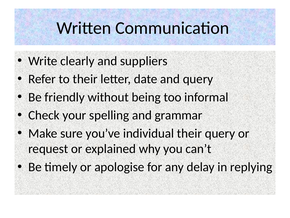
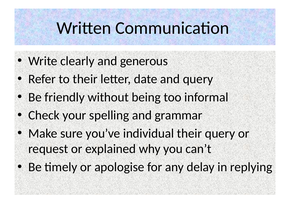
suppliers: suppliers -> generous (144, 61)
